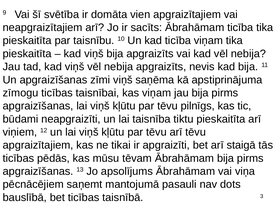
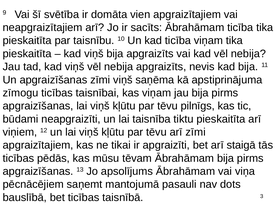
arī tēvu: tēvu -> zīmi (196, 132)
